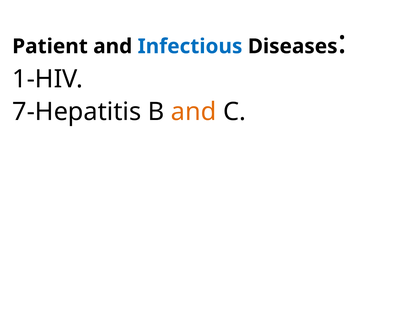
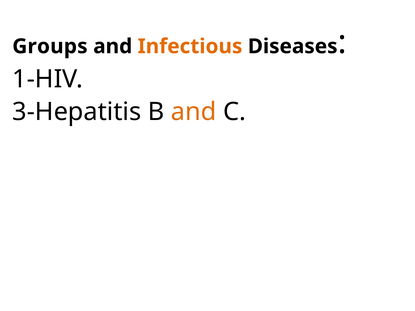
Patient: Patient -> Groups (50, 46)
Infectious colour: blue -> orange (190, 46)
7-Hepatitis: 7-Hepatitis -> 3-Hepatitis (77, 112)
